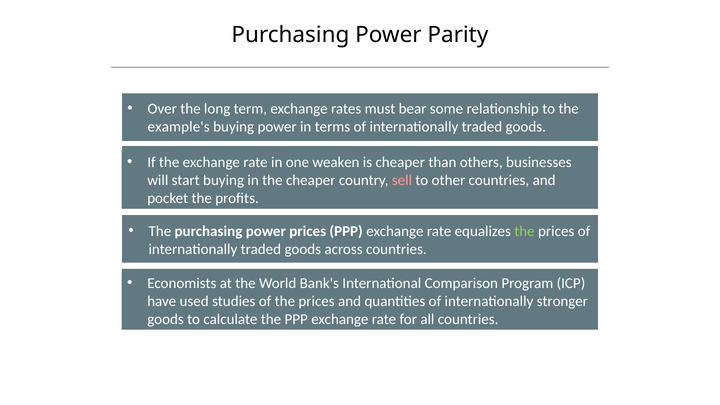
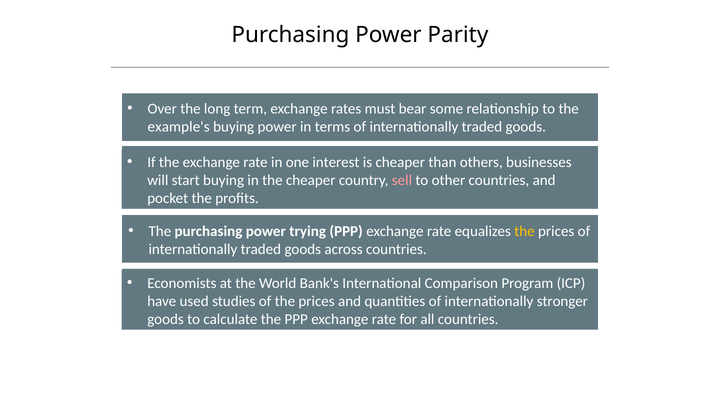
weaken: weaken -> interest (336, 162)
power prices: prices -> trying (308, 231)
the colour: light green -> yellow (525, 231)
